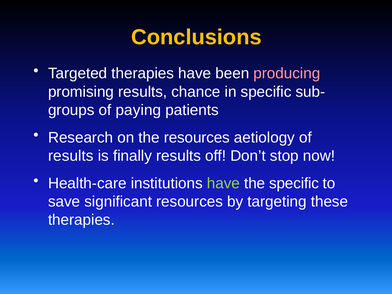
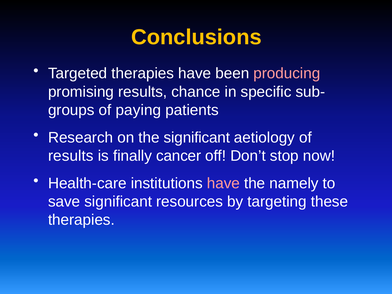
the resources: resources -> significant (197, 137)
finally results: results -> cancer (179, 156)
have colour: light green -> pink (223, 183)
the specific: specific -> namely (294, 183)
